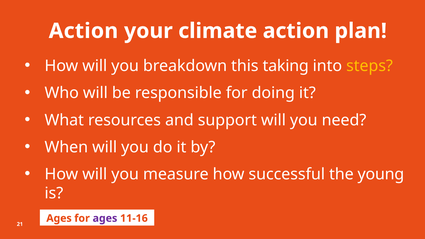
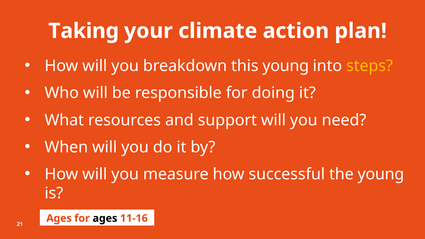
Action: Action -> Taking (84, 31)
this taking: taking -> young (286, 66)
ages colour: purple -> black (105, 218)
